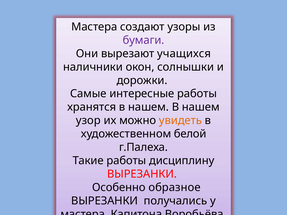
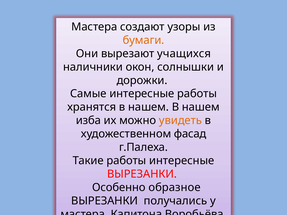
бумаги colour: purple -> orange (144, 40)
узор: узор -> изба (88, 121)
белой: белой -> фасад (190, 134)
работы дисциплину: дисциплину -> интересные (182, 161)
